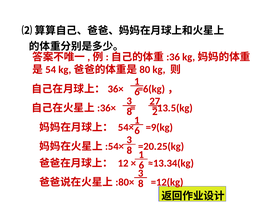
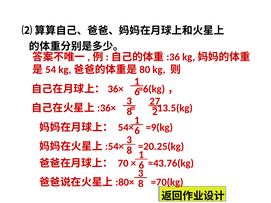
12: 12 -> 70 (123, 163)
≈13.34(kg: ≈13.34(kg -> ≈43.76(kg (171, 163)
=12(kg: =12(kg -> =70(kg (167, 182)
